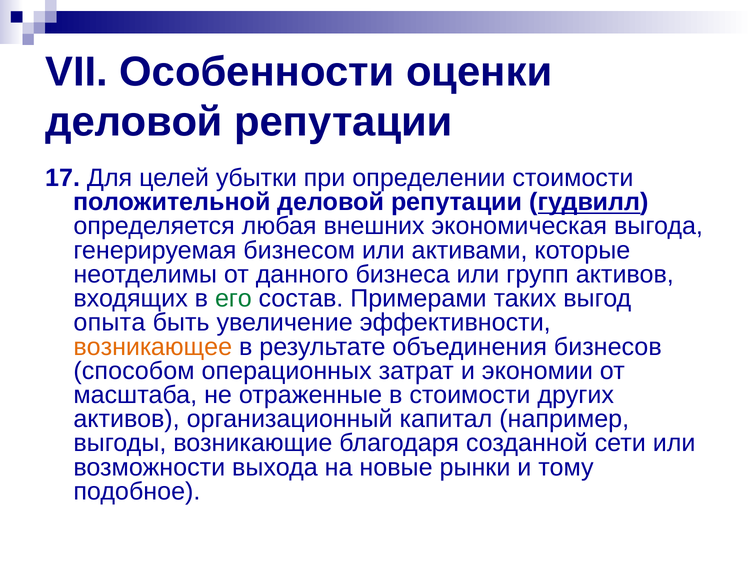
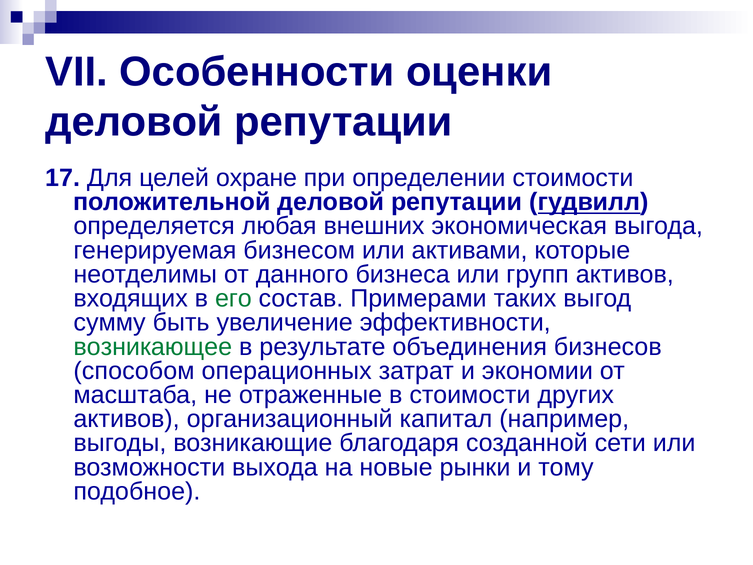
убытки: убытки -> охране (256, 178)
опыта: опыта -> сумму (110, 323)
возникающее colour: orange -> green (153, 347)
